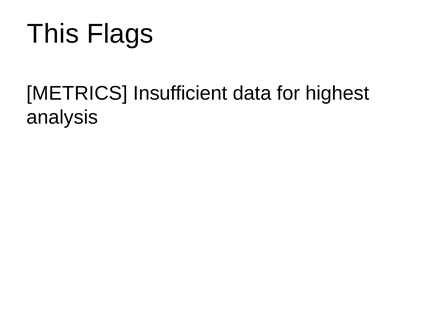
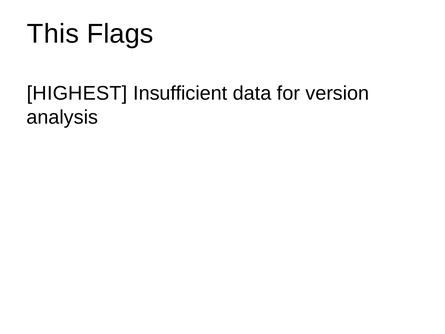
METRICS: METRICS -> HIGHEST (77, 93)
highest: highest -> version (337, 93)
